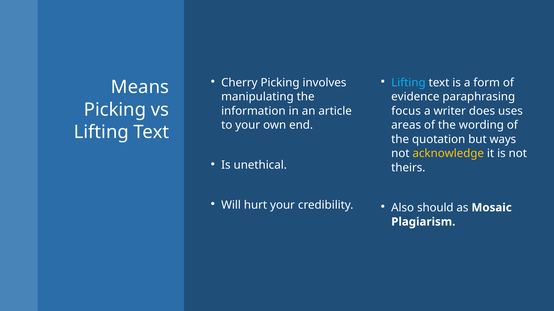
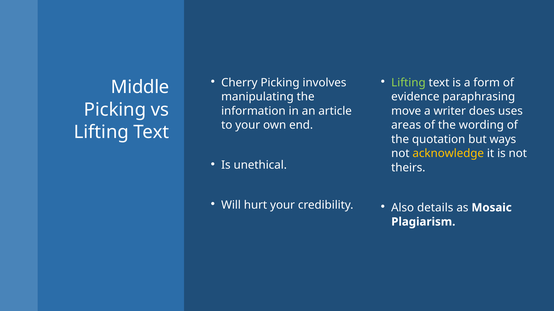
Lifting colour: light blue -> light green (408, 83)
Means: Means -> Middle (140, 87)
focus: focus -> move (406, 111)
should: should -> details (435, 208)
